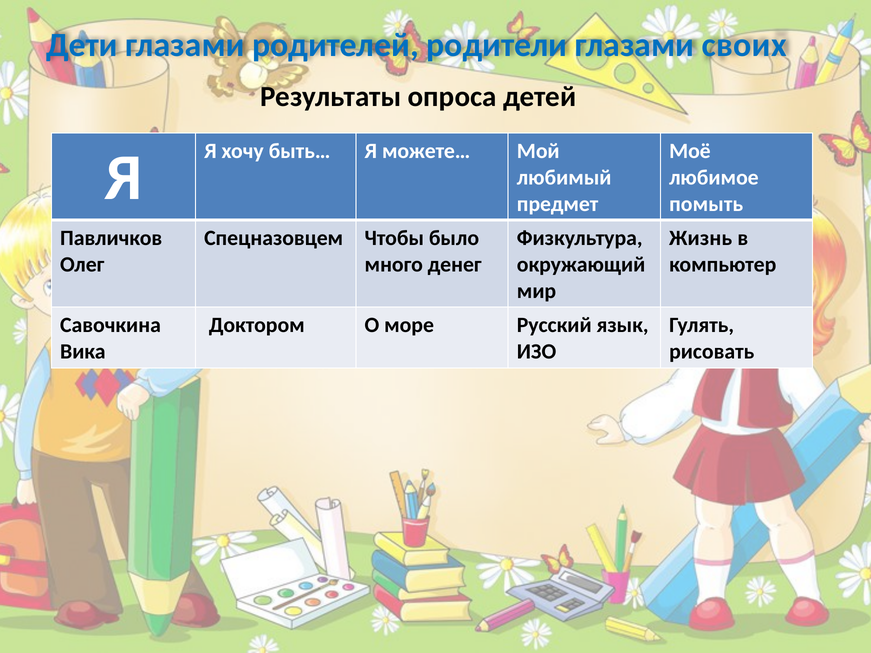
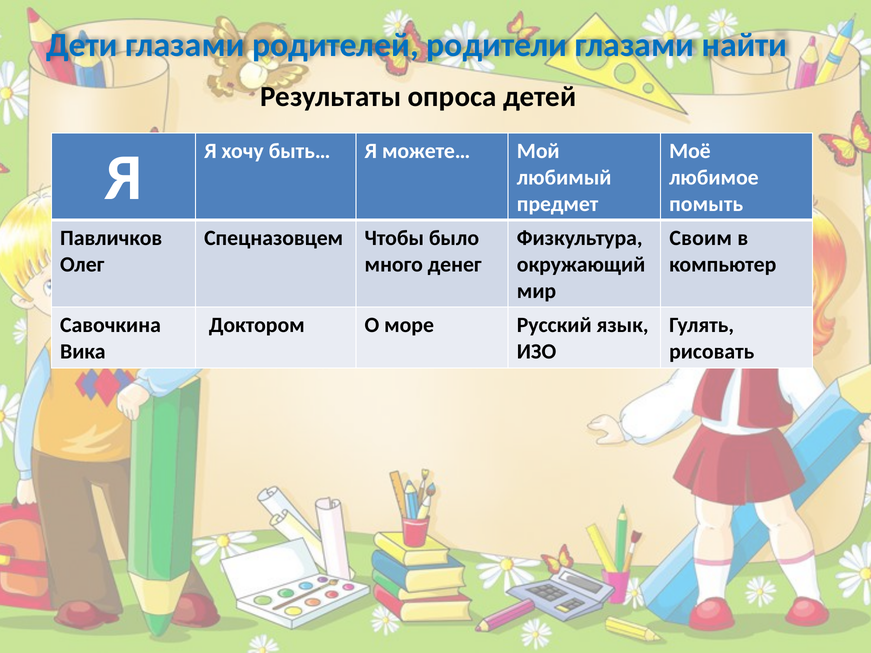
своих: своих -> найти (744, 45)
Жизнь: Жизнь -> Своим (701, 238)
